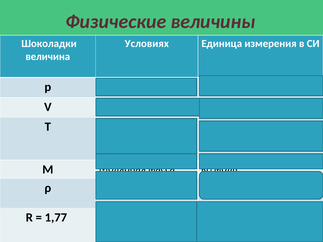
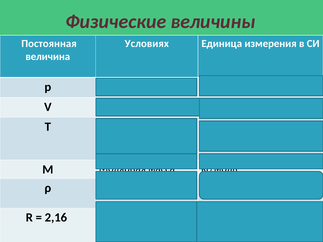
Шоколадки: Шоколадки -> Постоянная (49, 44)
1,77: 1,77 -> 2,16 (56, 218)
